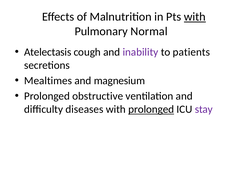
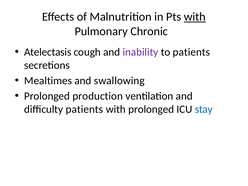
Normal: Normal -> Chronic (149, 31)
magnesium: magnesium -> swallowing (119, 81)
obstructive: obstructive -> production (98, 96)
difficulty diseases: diseases -> patients (84, 109)
prolonged underline: present -> none (151, 109)
stay colour: purple -> blue (204, 109)
